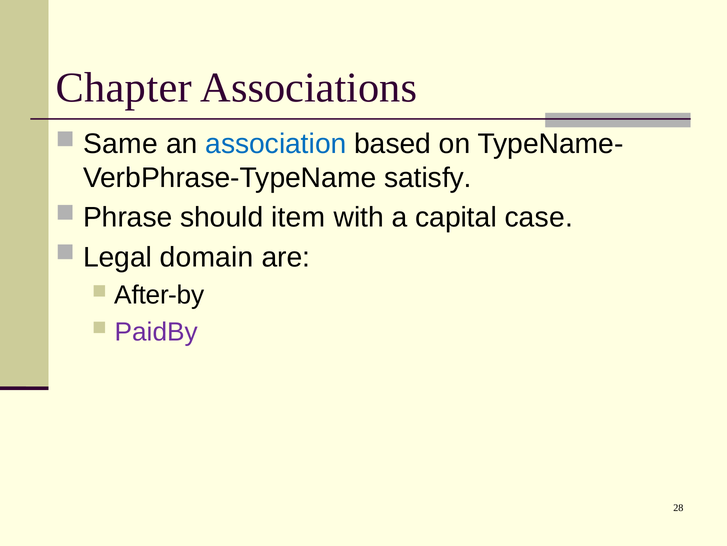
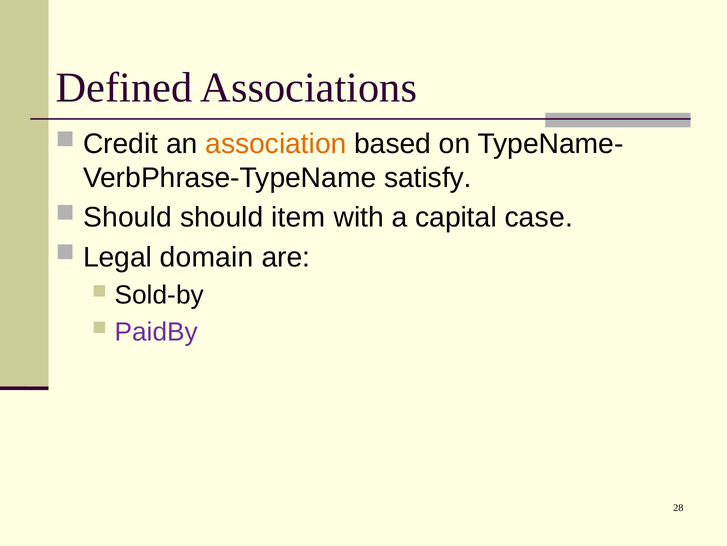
Chapter: Chapter -> Defined (124, 88)
Same: Same -> Credit (121, 144)
association colour: blue -> orange (276, 144)
Phrase: Phrase -> Should (128, 217)
After-by: After-by -> Sold-by (159, 295)
